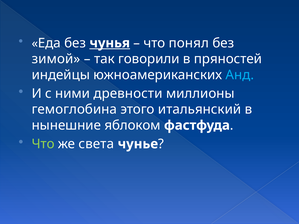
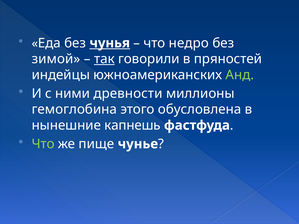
понял: понял -> недро (189, 43)
так underline: none -> present (104, 59)
Анд colour: light blue -> light green (240, 75)
итальянский: итальянский -> обусловлена (200, 110)
яблоком: яблоком -> капнешь (132, 125)
света: света -> пище (96, 144)
